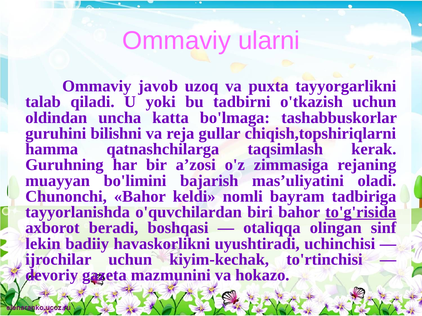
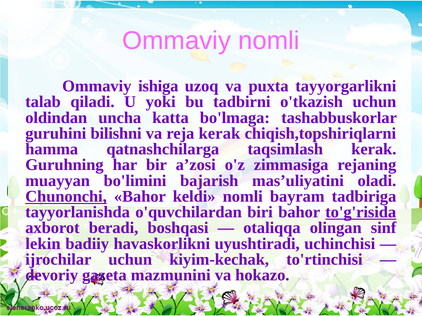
Ommaviy ularni: ularni -> nomli (269, 41)
javob: javob -> ishiga (158, 86)
reja gullar: gullar -> kerak (219, 134)
Chunonchi underline: none -> present (66, 197)
